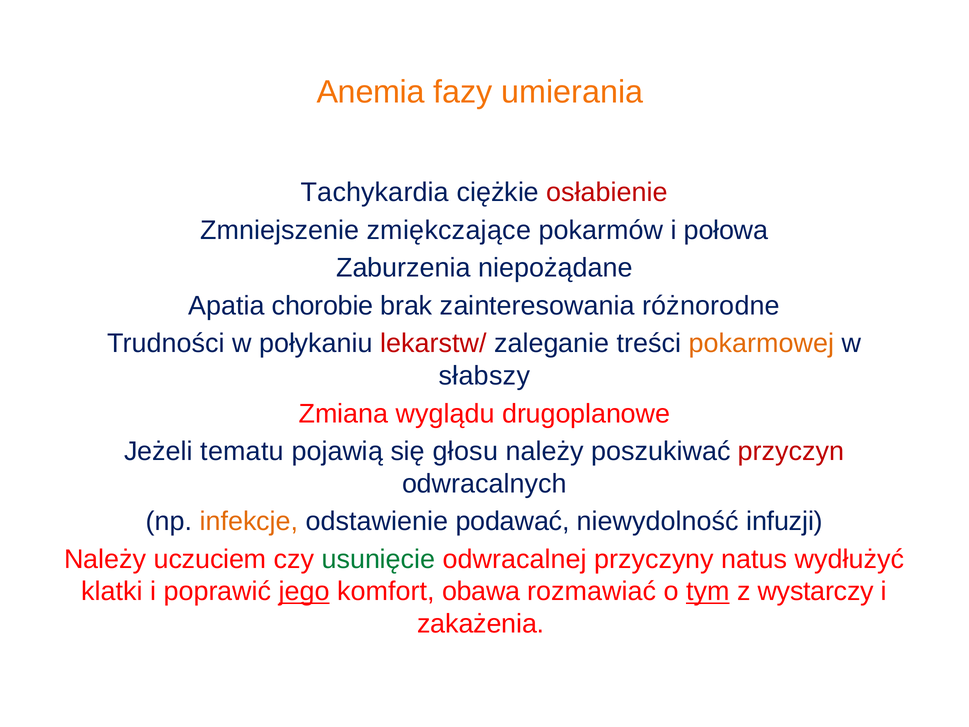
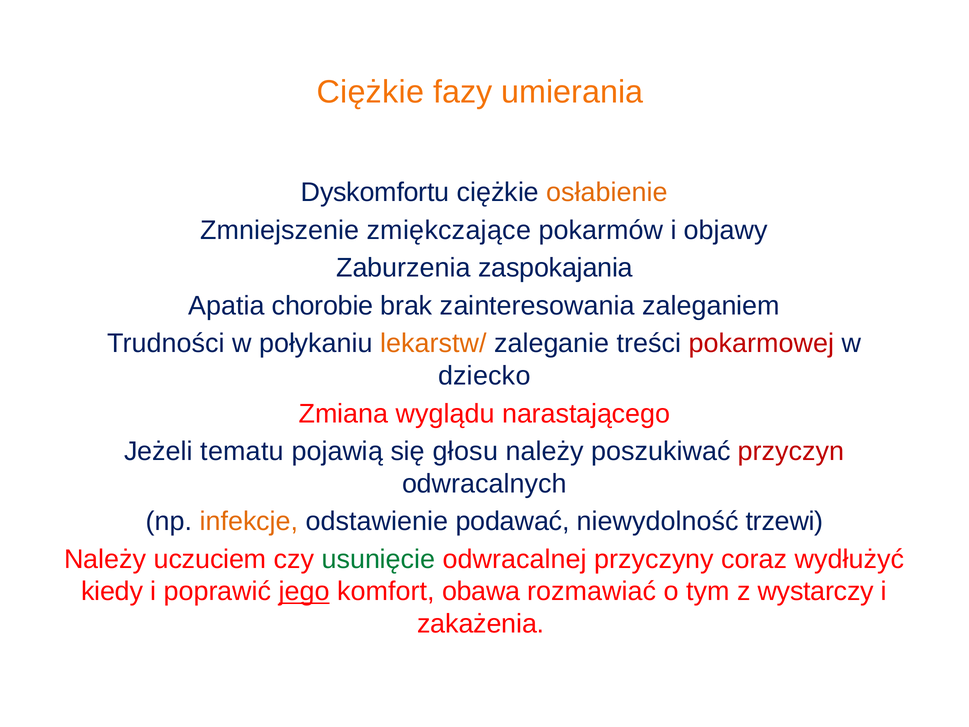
Anemia: Anemia -> Ciężkie (370, 92)
Tachykardia: Tachykardia -> Dyskomfortu (375, 193)
osłabienie colour: red -> orange (607, 193)
połowa: połowa -> objawy (726, 230)
niepożądane: niepożądane -> zaspokajania (556, 268)
różnorodne: różnorodne -> zaleganiem (711, 306)
lekarstw/ colour: red -> orange (433, 343)
pokarmowej colour: orange -> red (761, 343)
słabszy: słabszy -> dziecko (484, 376)
drugoplanowe: drugoplanowe -> narastającego (586, 414)
infuzji: infuzji -> trzewi (785, 521)
natus: natus -> coraz (754, 559)
klatki: klatki -> kiedy (112, 591)
tym underline: present -> none (708, 591)
